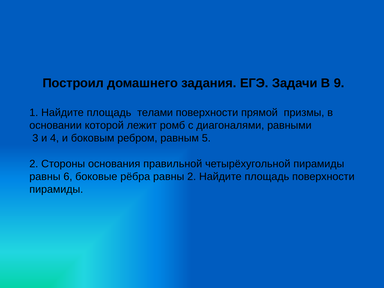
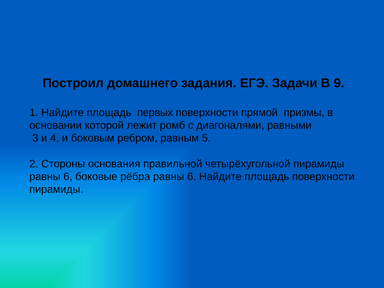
телами: телами -> первых (155, 113)
рёбра равны 2: 2 -> 6 (192, 177)
